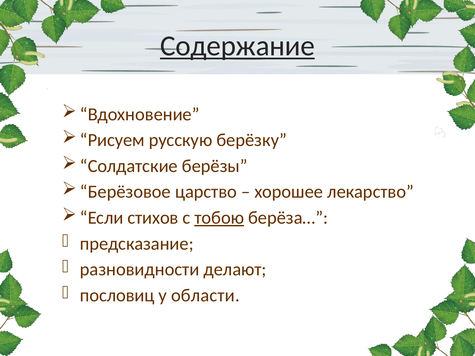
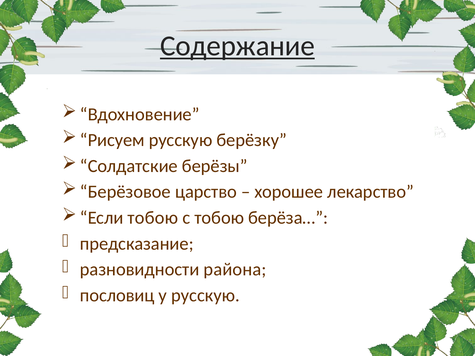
Если стихов: стихов -> тобою (153, 218)
тобою underline: present -> none (219, 218)
делают: делают -> района (235, 270)
у области: области -> русскую (205, 296)
